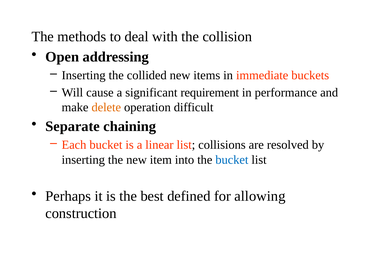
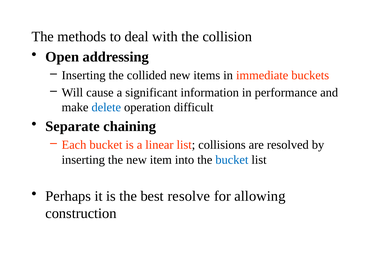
requirement: requirement -> information (210, 93)
delete colour: orange -> blue (106, 107)
defined: defined -> resolve (189, 196)
